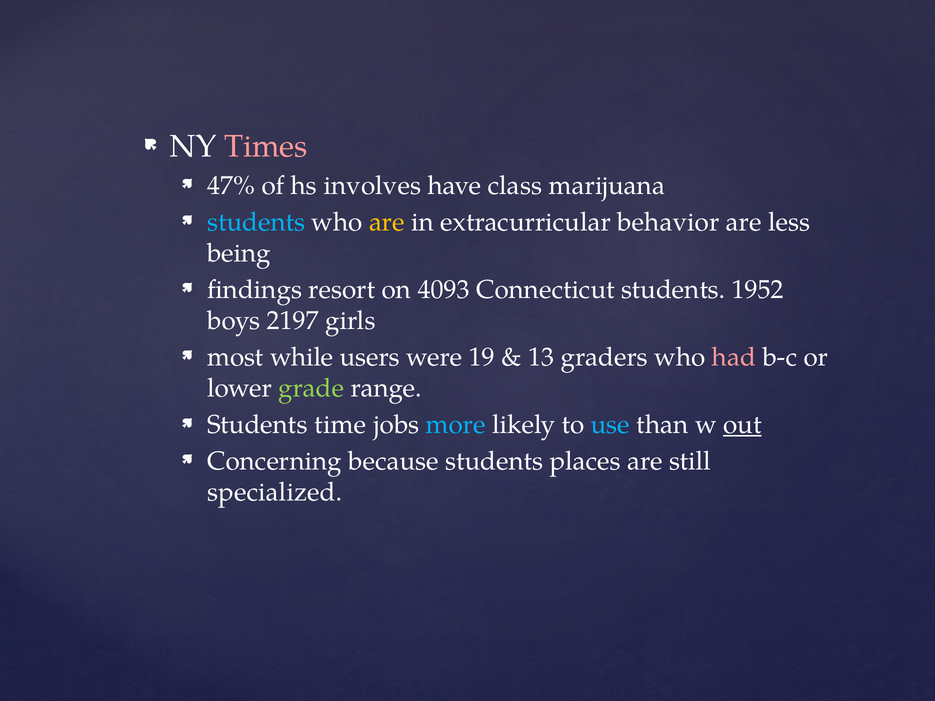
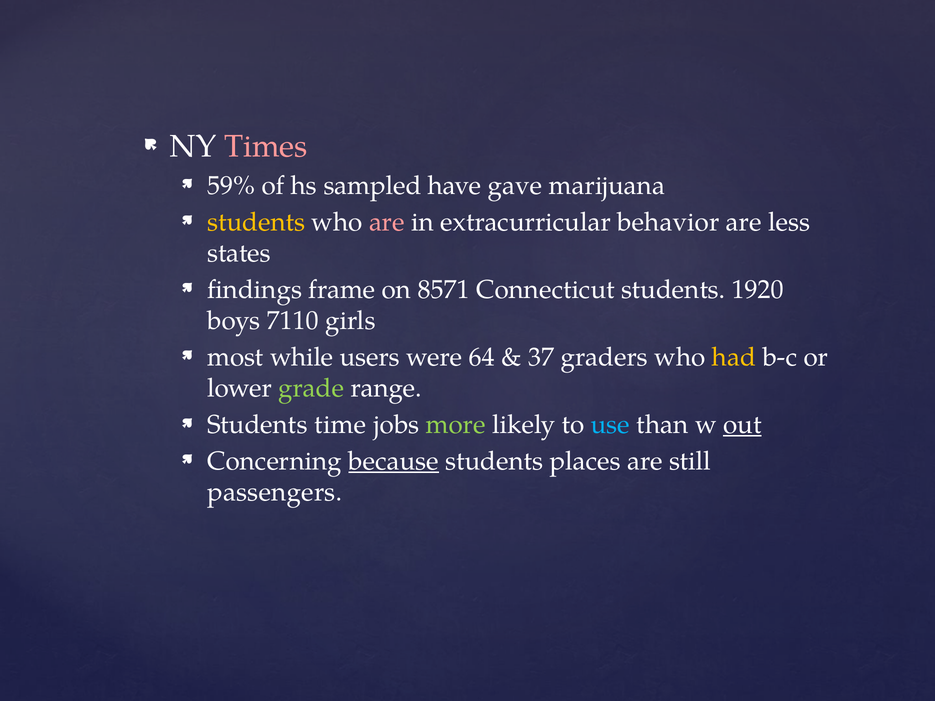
47%: 47% -> 59% (231, 186)
involves: involves -> sampled (372, 186)
class: class -> gave (515, 186)
students colour: light blue -> yellow (256, 222)
are colour: yellow -> pink (387, 222)
being: being -> states (239, 253)
resort: resort -> frame (342, 290)
4093: 4093 -> 8571 (444, 290)
1952: 1952 -> 1920 (758, 290)
2197: 2197 -> 7110 (293, 321)
19: 19 -> 64 (482, 357)
13: 13 -> 37 (541, 357)
had colour: pink -> yellow (734, 357)
more colour: light blue -> light green (456, 425)
because underline: none -> present (394, 461)
specialized: specialized -> passengers (275, 492)
